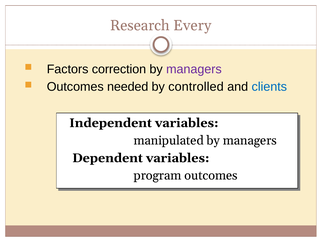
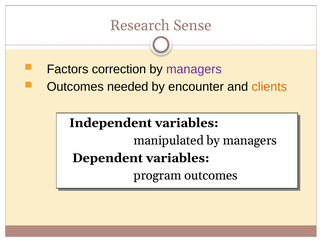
Every: Every -> Sense (192, 25)
controlled: controlled -> encounter (196, 87)
clients colour: blue -> orange (269, 87)
